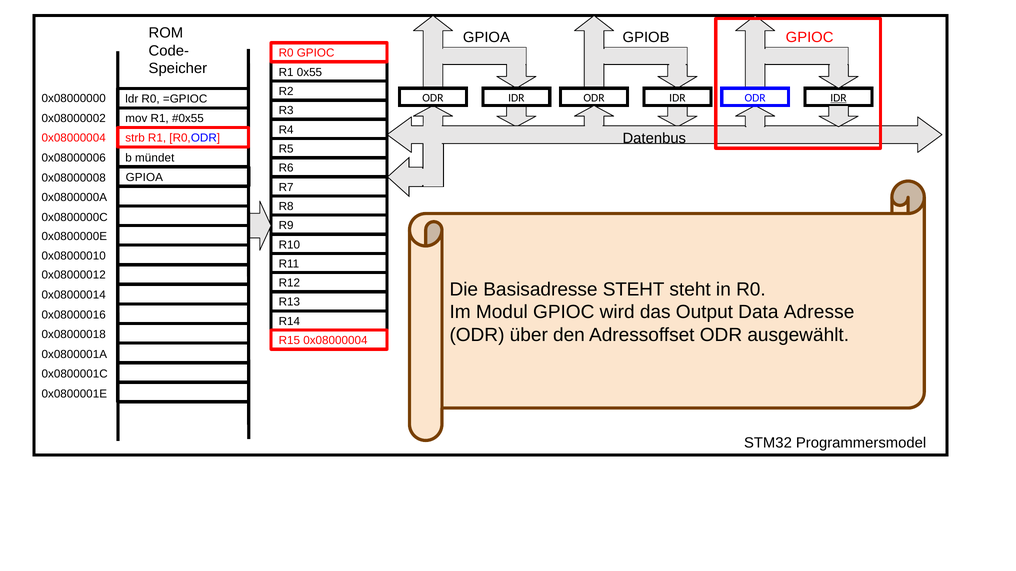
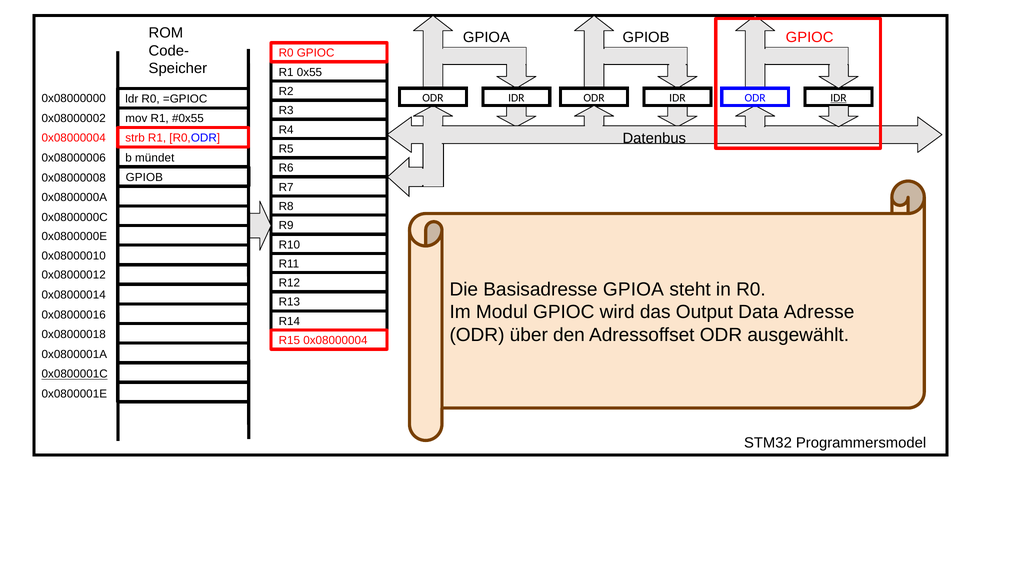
GPIOA: GPIOA -> GPIOB (144, 177)
Basisadresse STEHT: STEHT -> GPIOA (633, 290)
0x0800001C underline: none -> present (75, 374)
